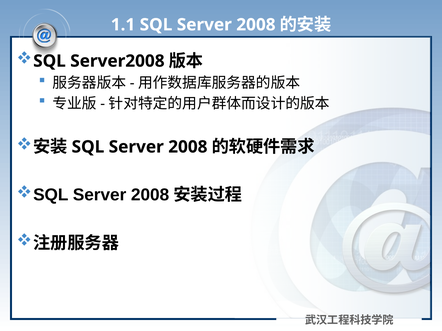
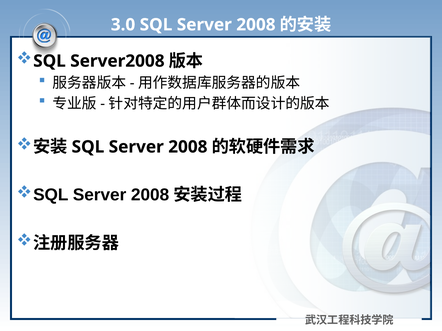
1.1: 1.1 -> 3.0 (123, 25)
